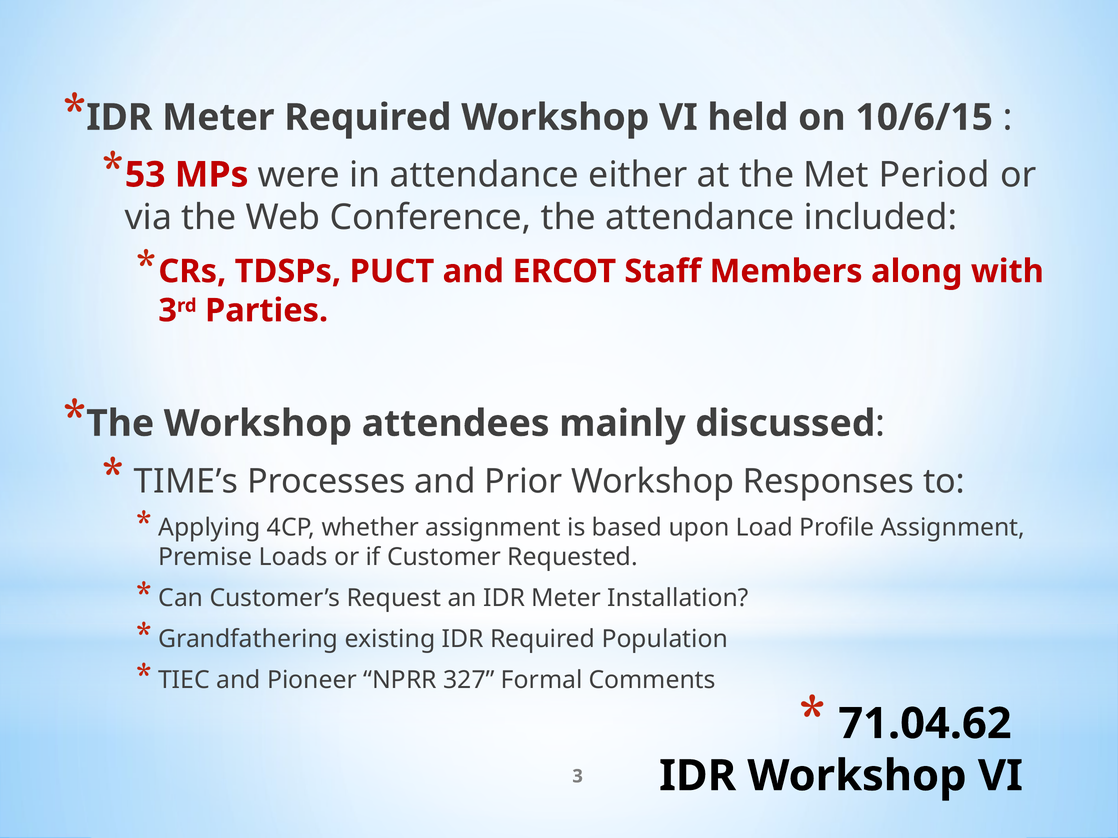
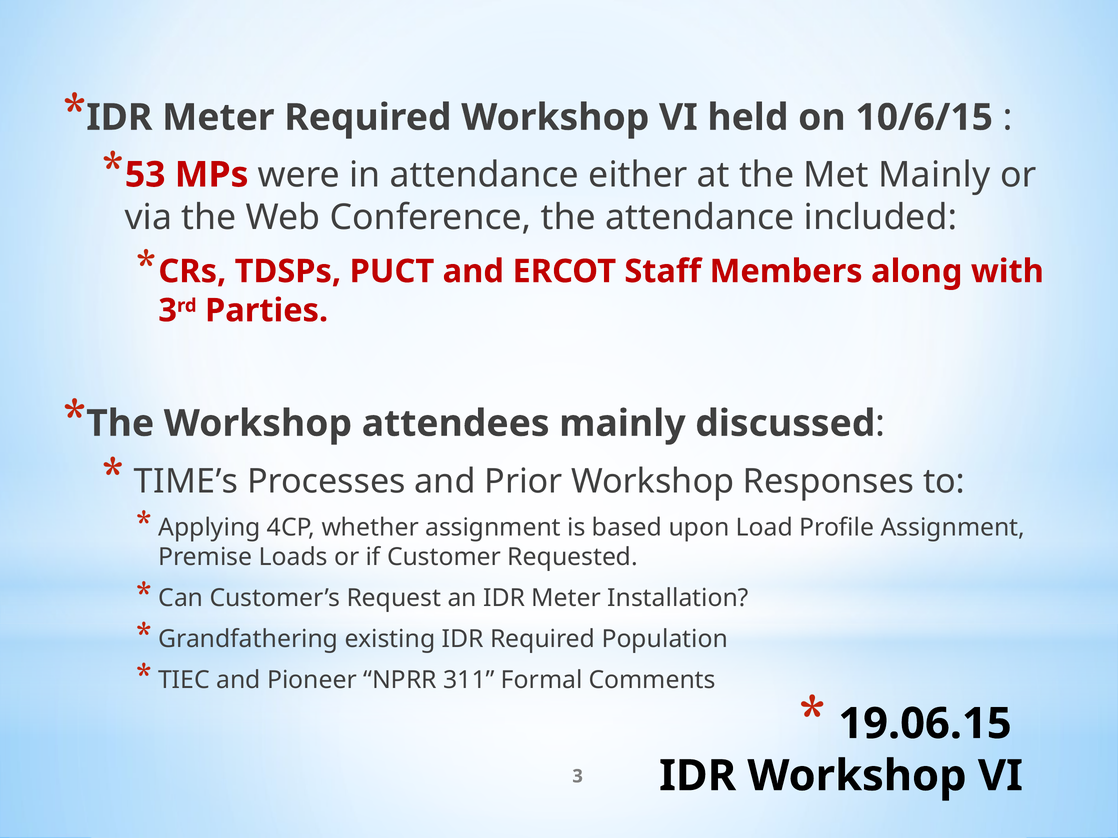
Met Period: Period -> Mainly (934, 175)
327: 327 -> 311 (469, 681)
71.04.62: 71.04.62 -> 19.06.15 (925, 724)
